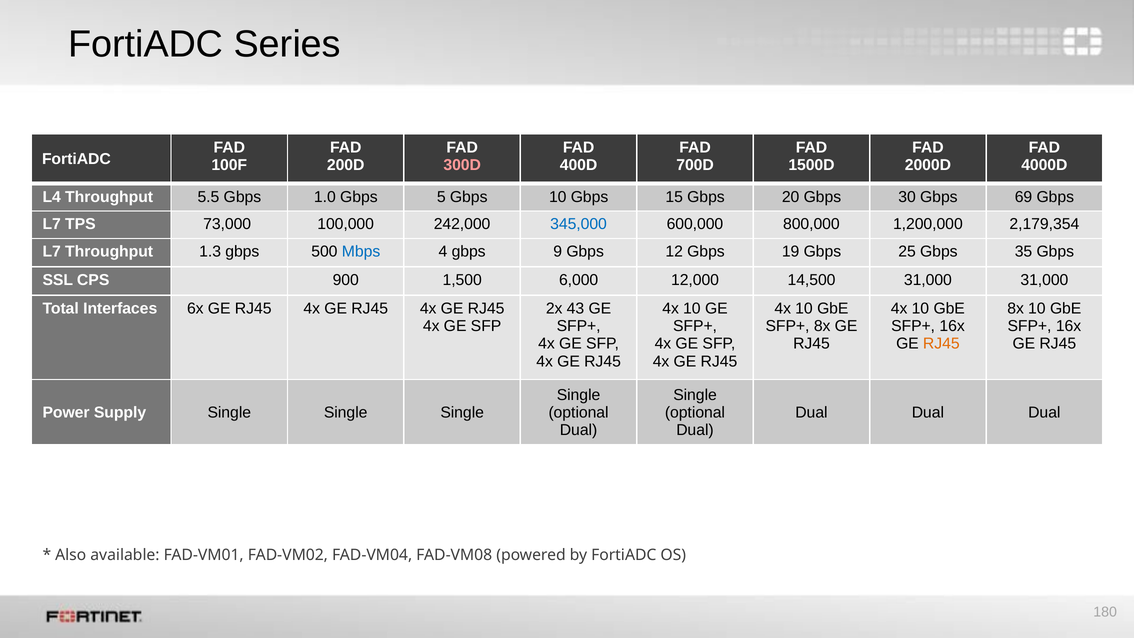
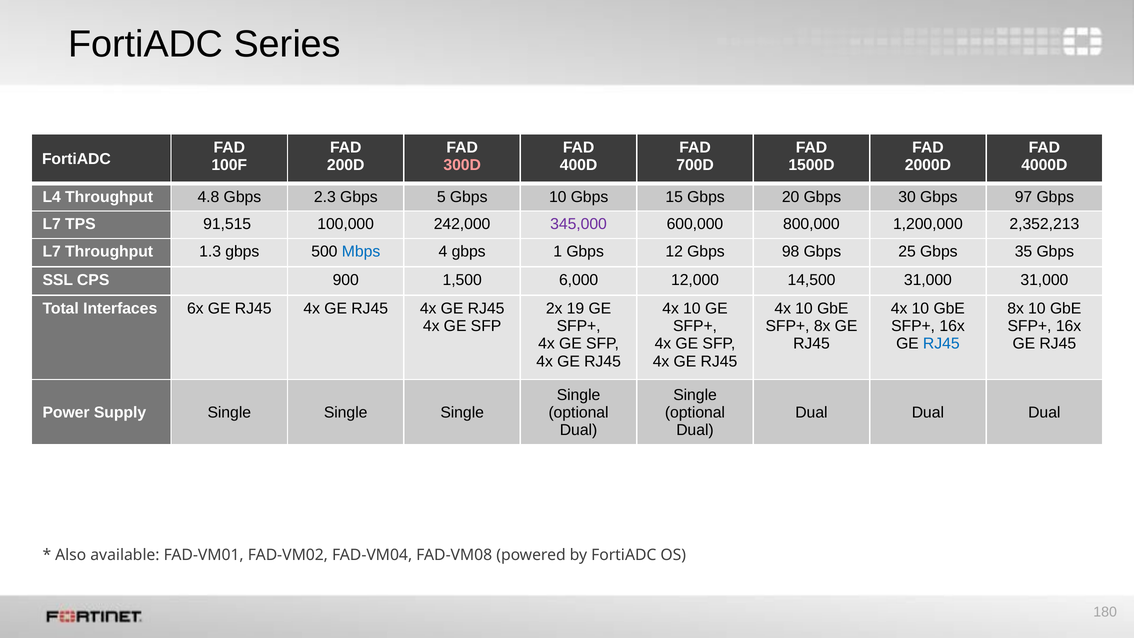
5.5: 5.5 -> 4.8 (208, 197)
1.0: 1.0 -> 2.3 (325, 197)
69: 69 -> 97 (1024, 197)
73,000: 73,000 -> 91,515 (227, 224)
345,000 colour: blue -> purple (579, 224)
2,179,354: 2,179,354 -> 2,352,213 (1044, 224)
9: 9 -> 1 (558, 252)
19: 19 -> 98 (791, 252)
43: 43 -> 19 (575, 308)
RJ45 colour: orange -> blue (941, 344)
